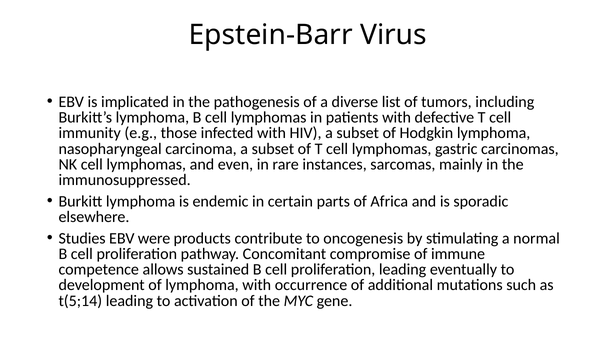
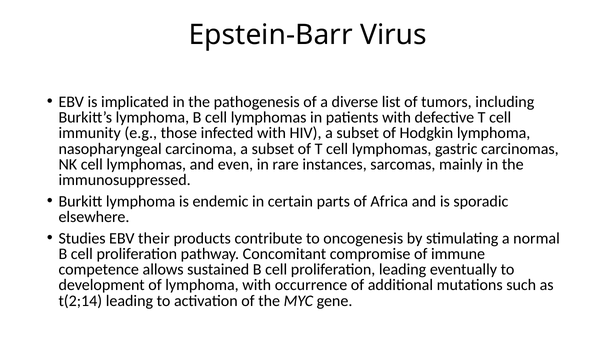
were: were -> their (154, 238)
t(5;14: t(5;14 -> t(2;14 (80, 300)
